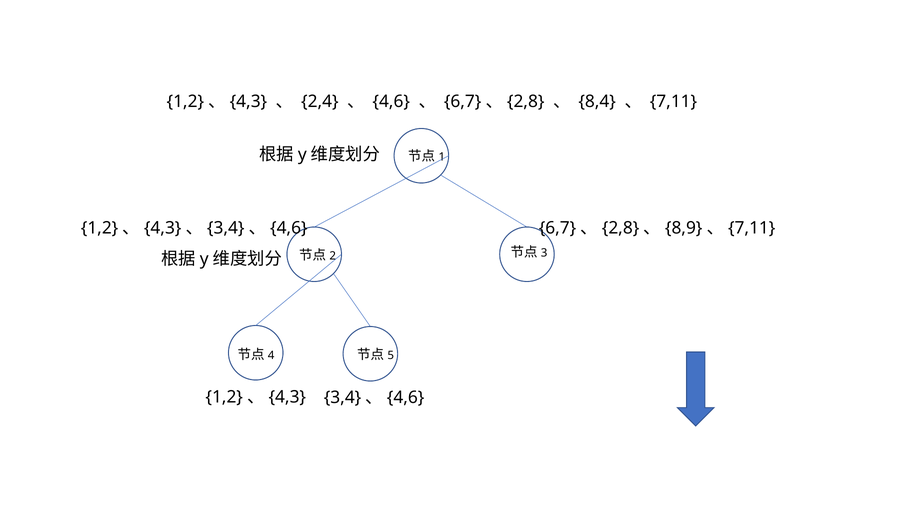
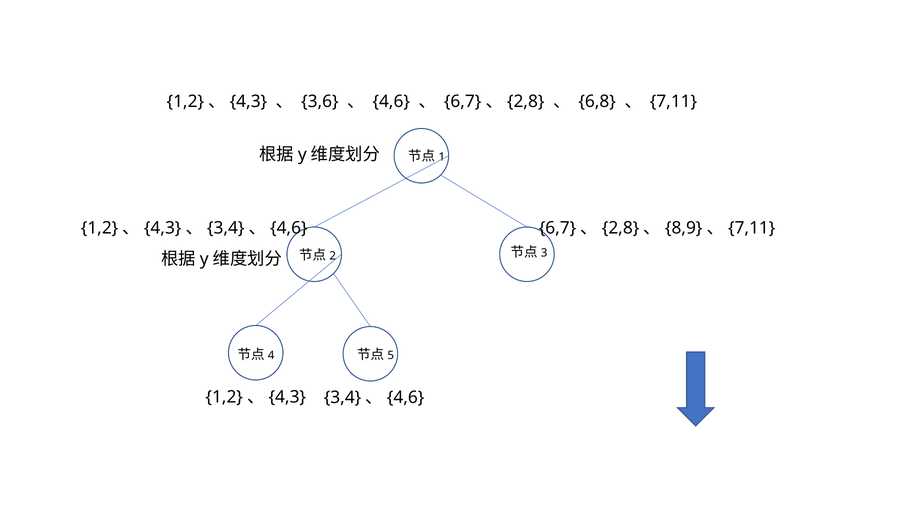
2,4: 2,4 -> 3,6 (320, 102)
8,4: 8,4 -> 6,8 (597, 102)
